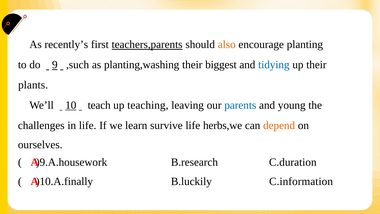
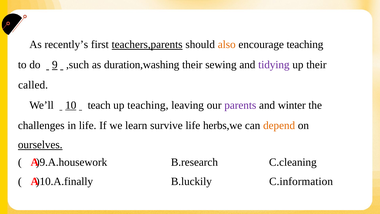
encourage planting: planting -> teaching (305, 44)
planting,washing: planting,washing -> duration,washing (142, 65)
biggest: biggest -> sewing (221, 65)
tidying colour: blue -> purple (274, 65)
plants: plants -> called (33, 85)
parents colour: blue -> purple (240, 105)
young: young -> winter (292, 105)
ourselves underline: none -> present (40, 145)
C.duration: C.duration -> C.cleaning (293, 162)
